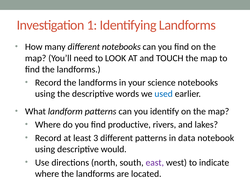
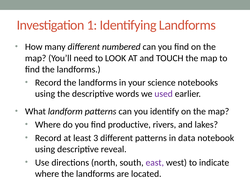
different notebooks: notebooks -> numbered (121, 47)
used colour: blue -> purple (164, 94)
would: would -> reveal (114, 150)
